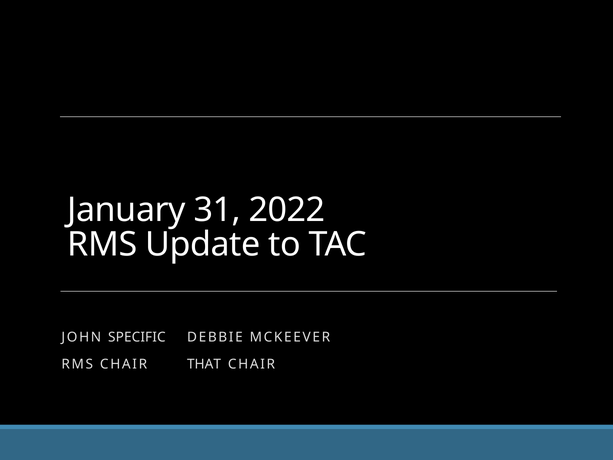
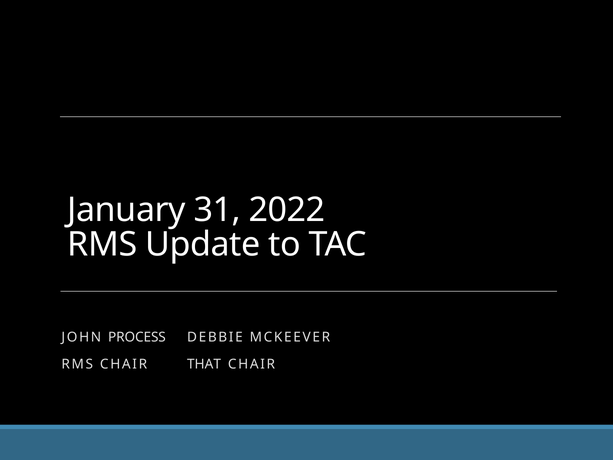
SPECIFIC: SPECIFIC -> PROCESS (137, 337)
